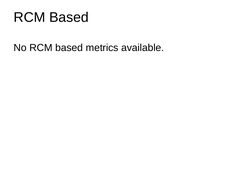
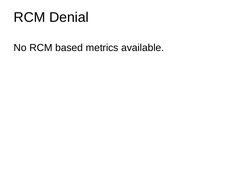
Based: Based -> Denial (69, 17)
